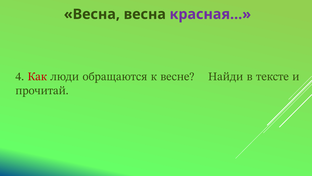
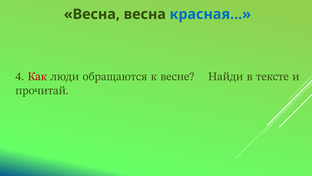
красная… colour: purple -> blue (210, 14)
